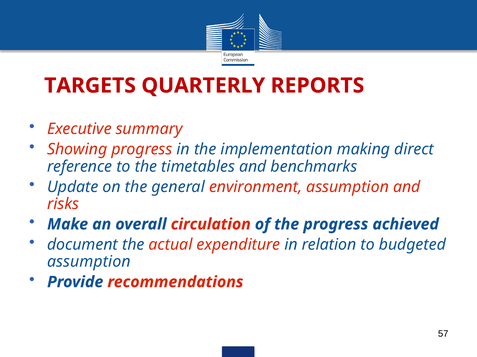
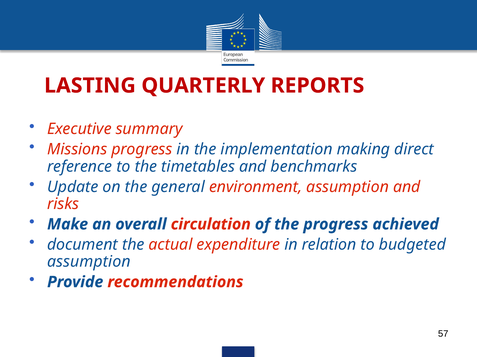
TARGETS: TARGETS -> LASTING (90, 86)
Showing: Showing -> Missions (77, 150)
